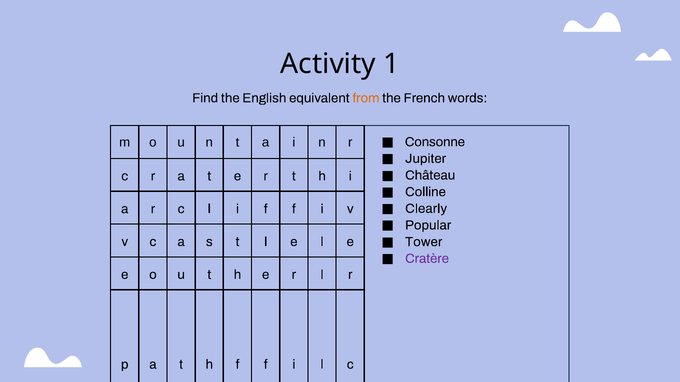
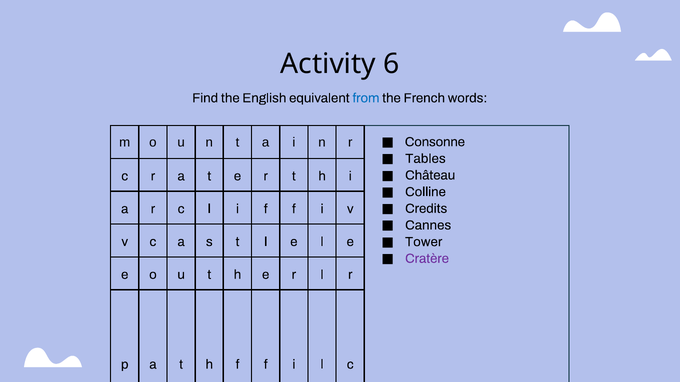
1: 1 -> 6 (391, 64)
from colour: orange -> blue (366, 98)
Jupiter: Jupiter -> Tables (426, 159)
Clearly: Clearly -> Credits (426, 209)
Popular: Popular -> Cannes (428, 225)
